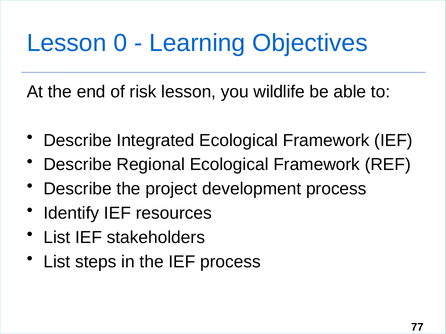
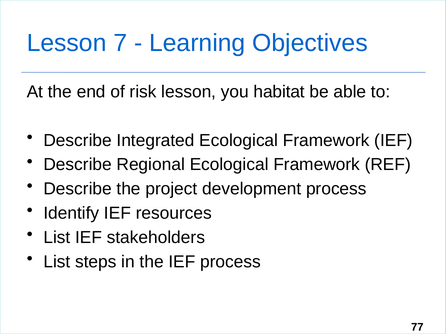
0: 0 -> 7 (120, 43)
wildlife: wildlife -> habitat (279, 92)
